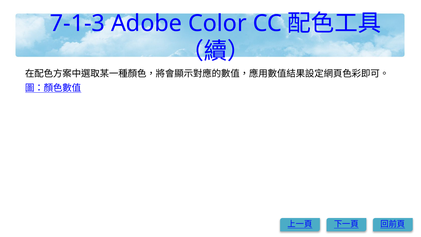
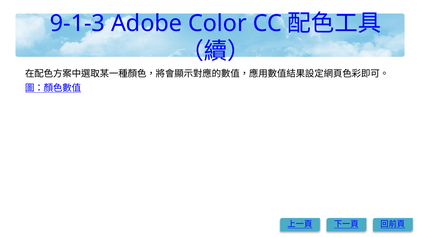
7-1-3: 7-1-3 -> 9-1-3 (77, 23)
